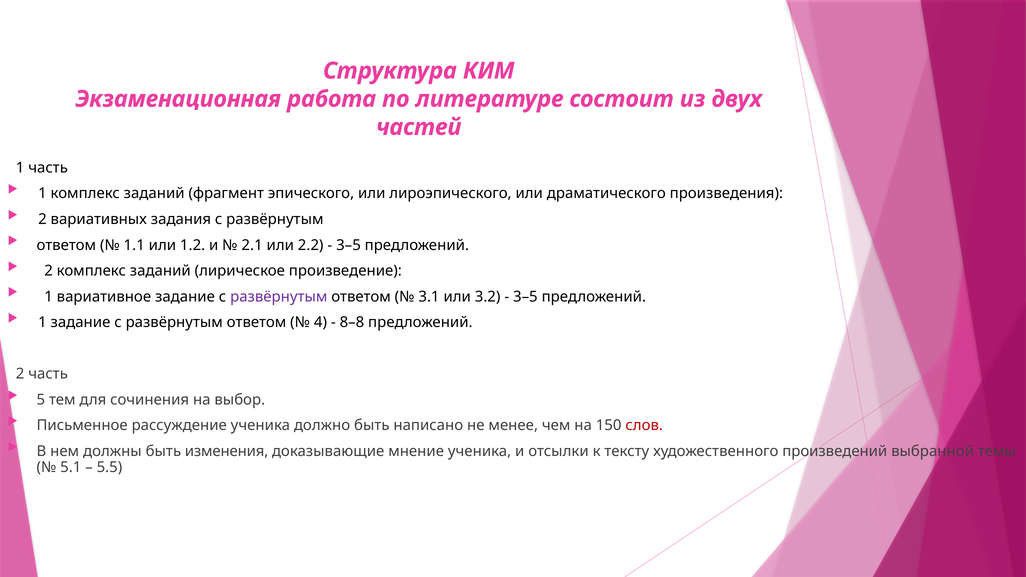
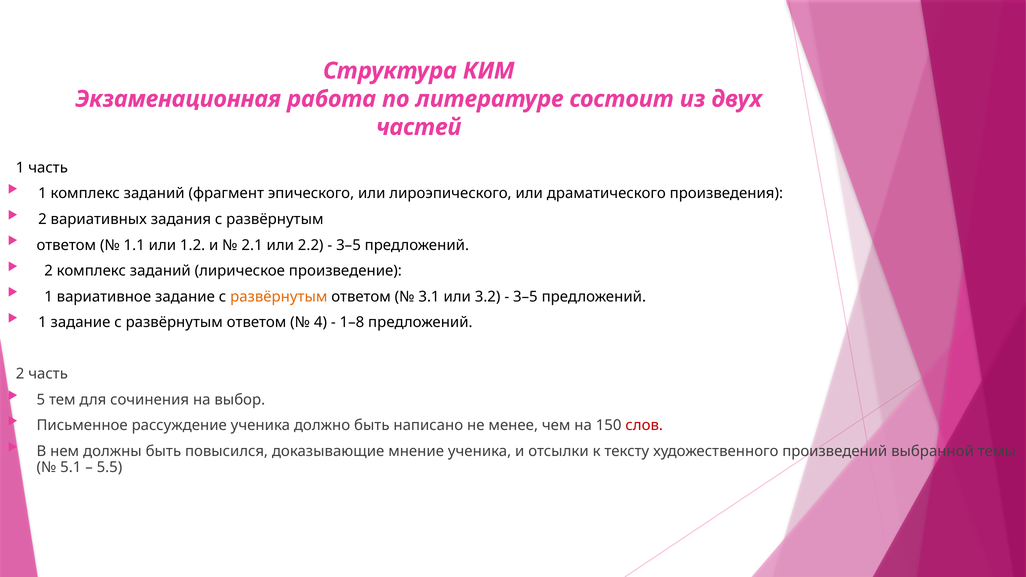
развёрнутым colour: purple -> orange (279, 297)
8–8: 8–8 -> 1–8 (352, 322)
изменения: изменения -> повысился (227, 451)
